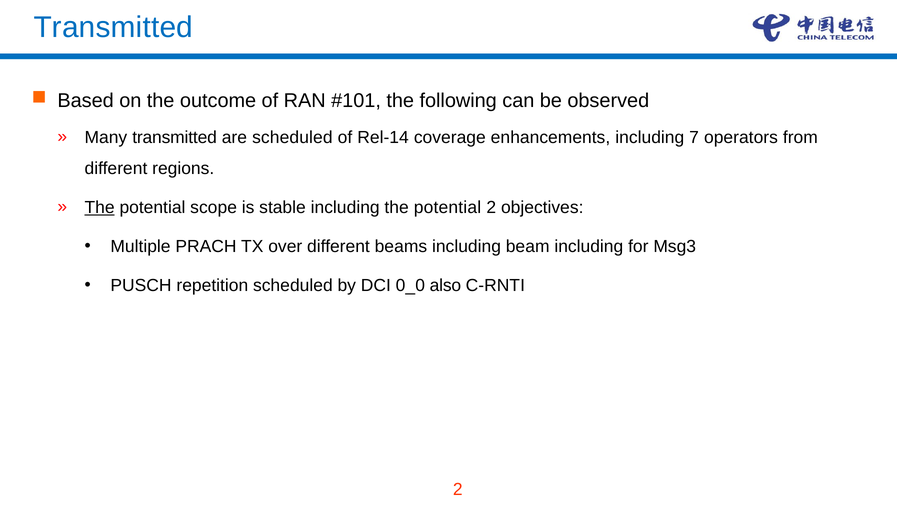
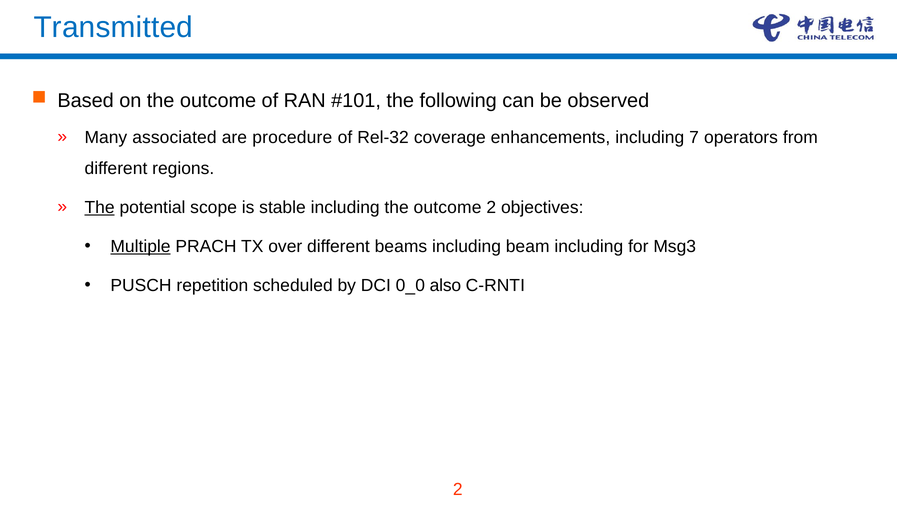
Many transmitted: transmitted -> associated (174, 137)
are scheduled: scheduled -> procedure (292, 137)
Rel-14: Rel-14 -> Rel-32 (383, 137)
including the potential: potential -> outcome (447, 207)
Multiple underline: none -> present (141, 246)
